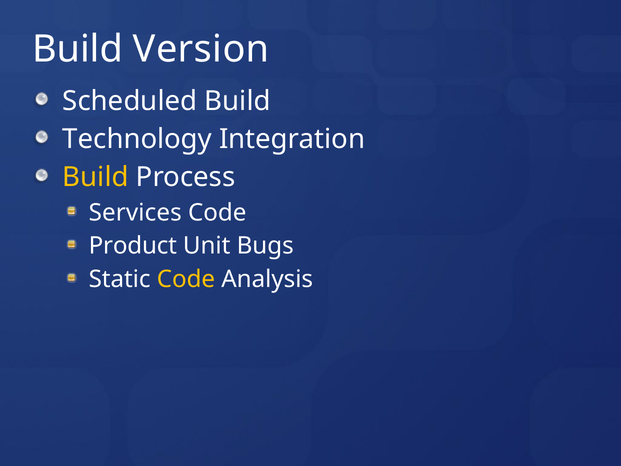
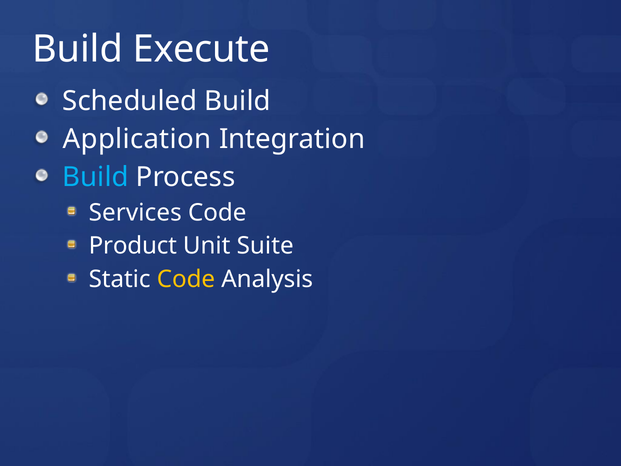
Version: Version -> Execute (201, 49)
Technology: Technology -> Application (137, 139)
Build colour: yellow -> light blue (96, 177)
Bugs: Bugs -> Suite (265, 246)
